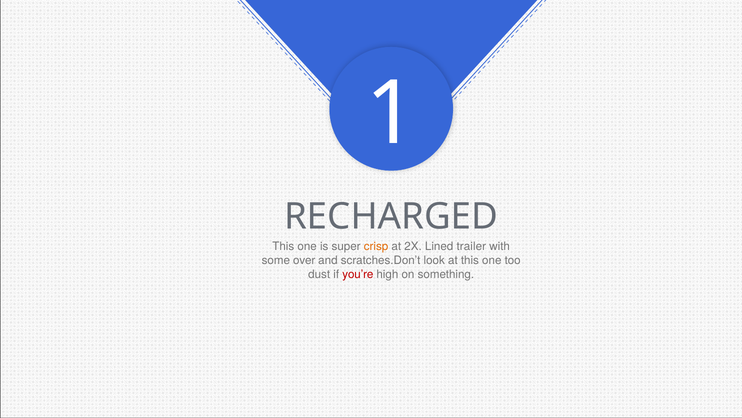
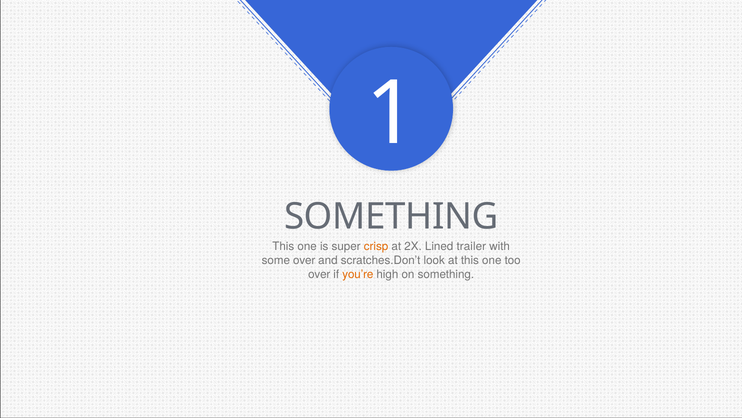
RECHARGED: RECHARGED -> SOMETHING (391, 216)
dust: dust -> over (319, 274)
you’re colour: red -> orange (358, 274)
